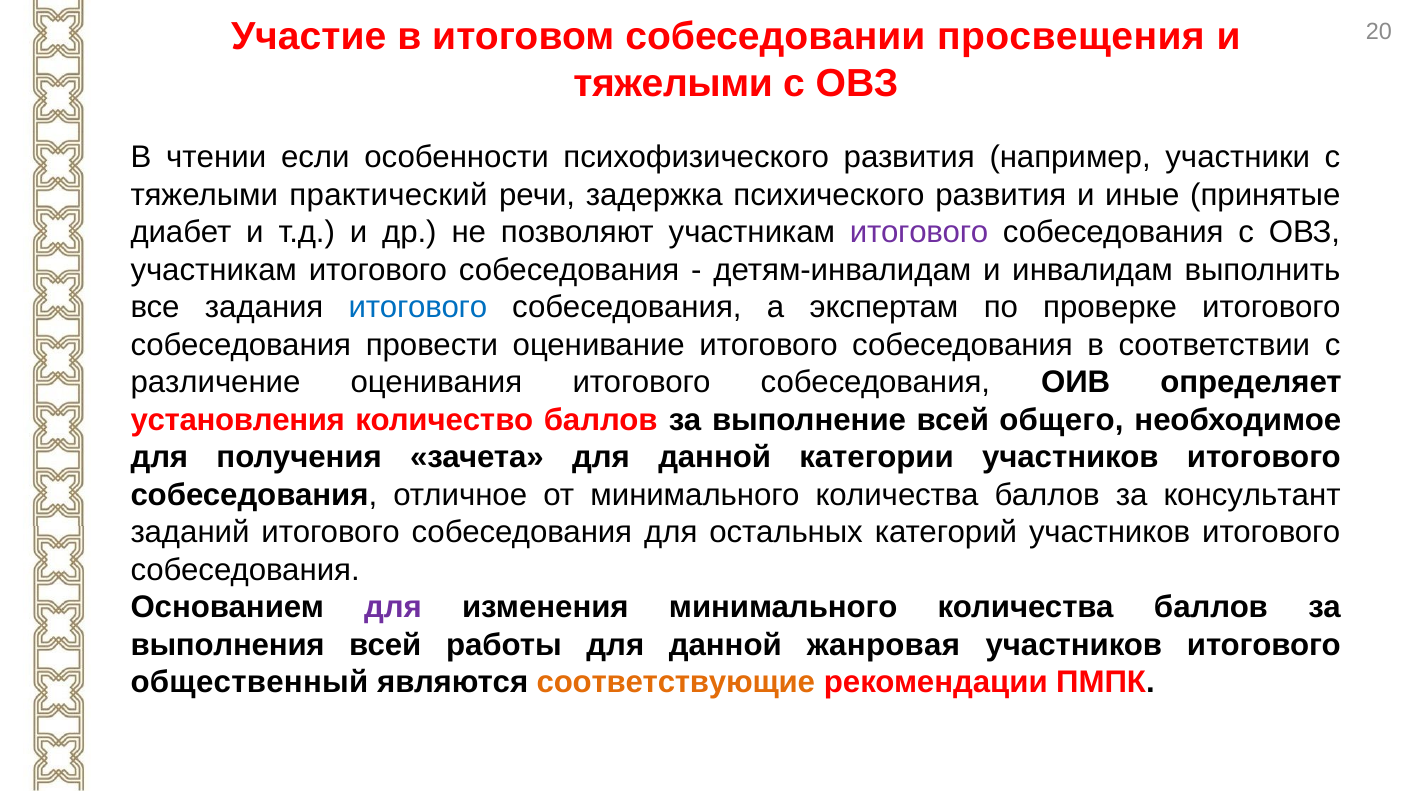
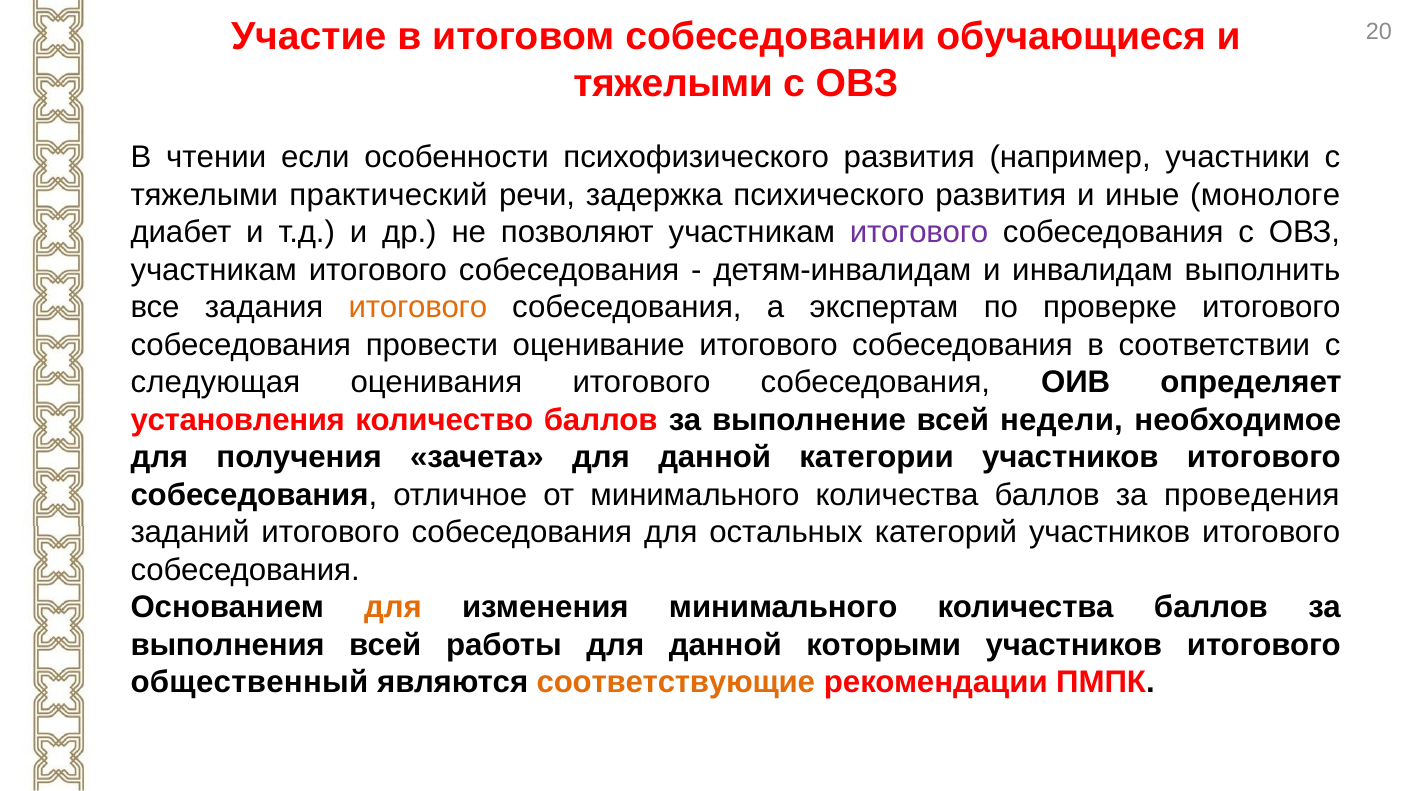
просвещения: просвещения -> обучающиеся (1071, 37)
принятые: принятые -> монологе (1265, 195)
итогового colour: blue -> orange (418, 307)
различение: различение -> следующая (215, 382)
общего: общего -> недели (1061, 420)
консультант: консультант -> проведения (1252, 495)
для colour: purple -> orange (393, 607)
жанровая: жанровая -> которыми (884, 645)
